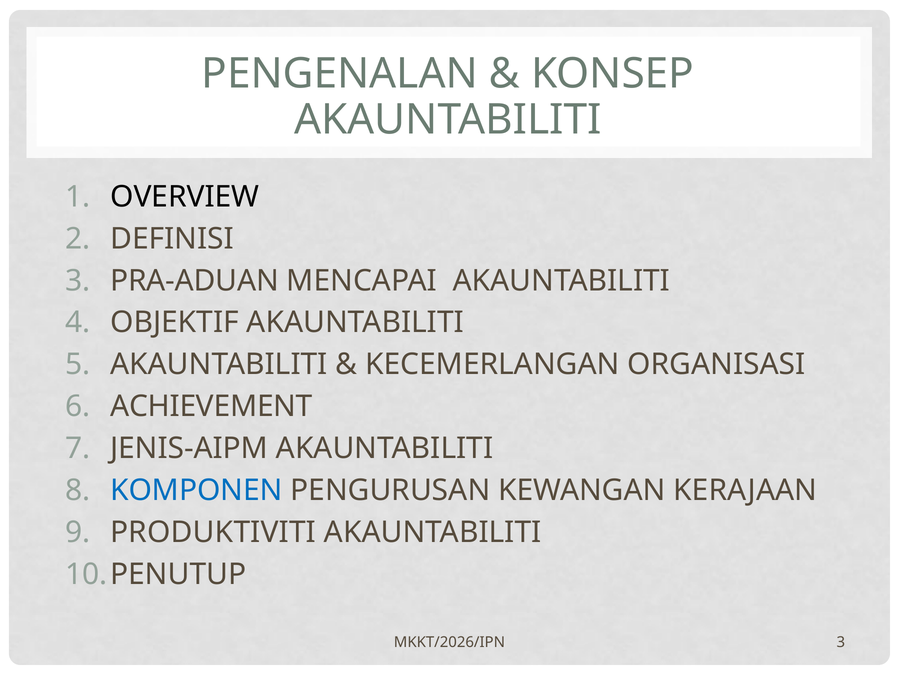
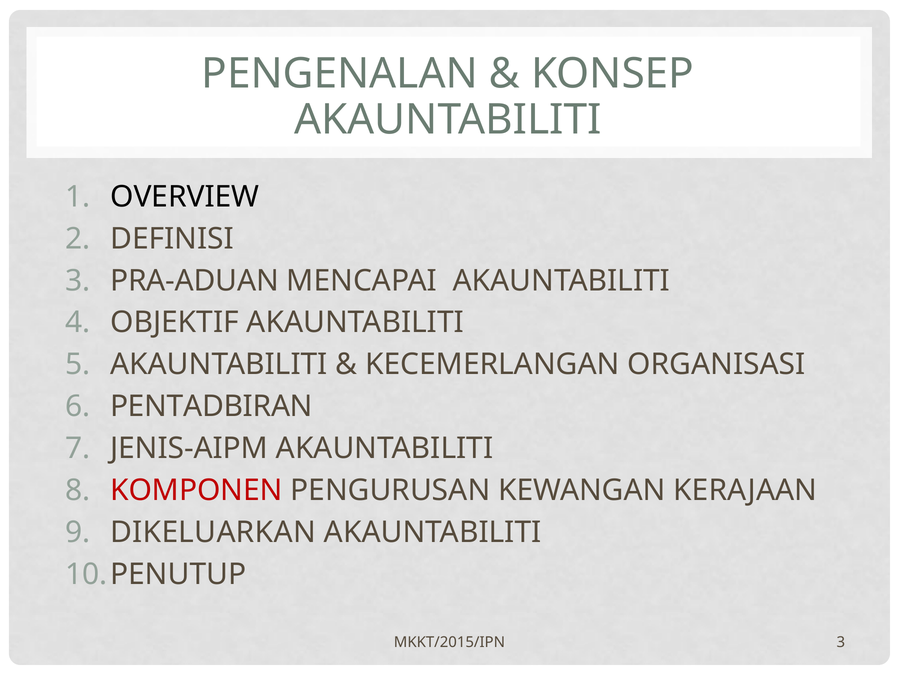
ACHIEVEMENT: ACHIEVEMENT -> PENTADBIRAN (211, 407)
KOMPONEN colour: blue -> red (196, 490)
PRODUKTIVITI: PRODUKTIVITI -> DIKELUARKAN (213, 532)
MKKT/2026/IPN: MKKT/2026/IPN -> MKKT/2015/IPN (449, 643)
